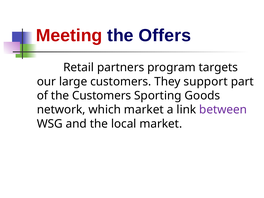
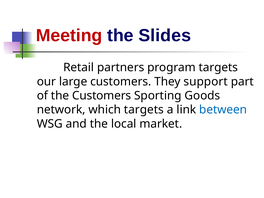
Offers: Offers -> Slides (165, 36)
which market: market -> targets (144, 110)
between colour: purple -> blue (223, 110)
